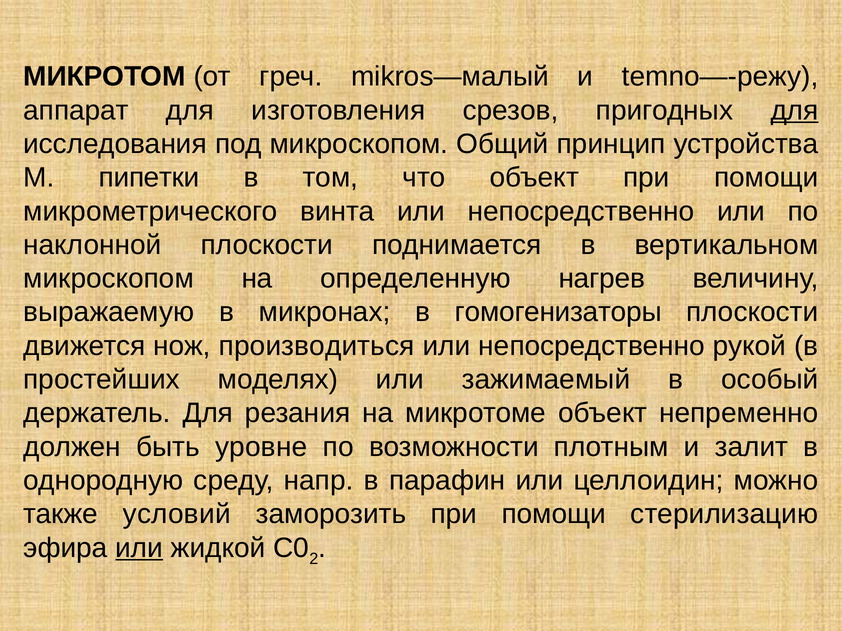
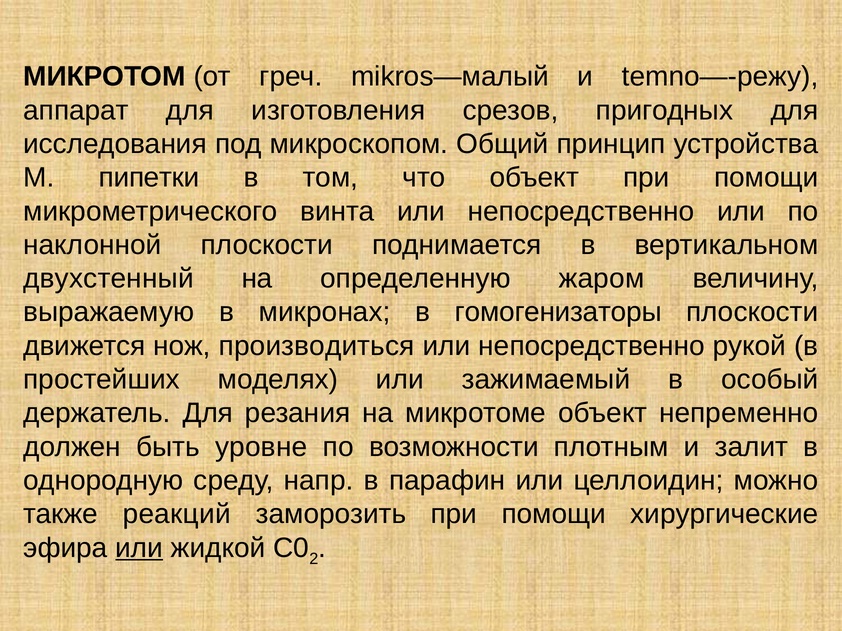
для underline: present -> none (795, 110)
микроскопом: микроскопом -> двухстенный (109, 279)
нагрев: нагрев -> жаром (602, 279)
условий: условий -> реакций (177, 515)
стерилизацию: стерилизацию -> хирургические (724, 515)
